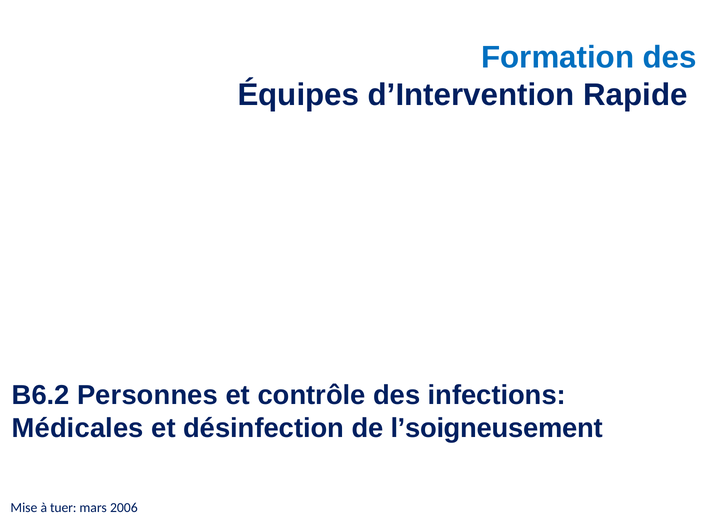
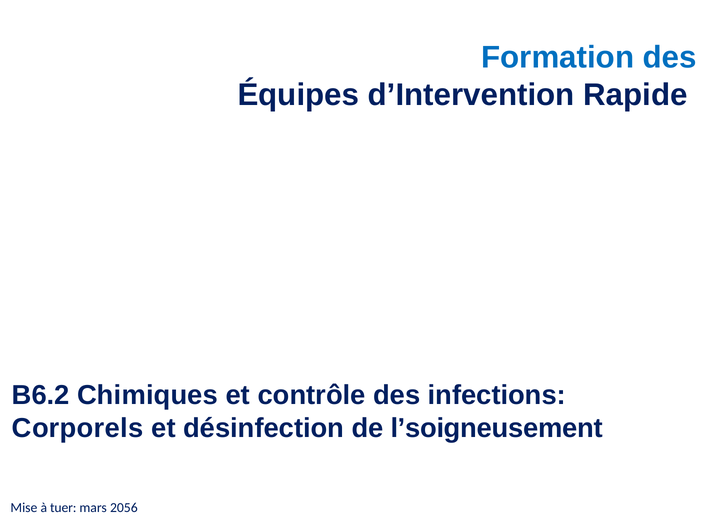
Personnes: Personnes -> Chimiques (148, 395)
Médicales: Médicales -> Corporels (78, 428)
2006: 2006 -> 2056 (124, 508)
